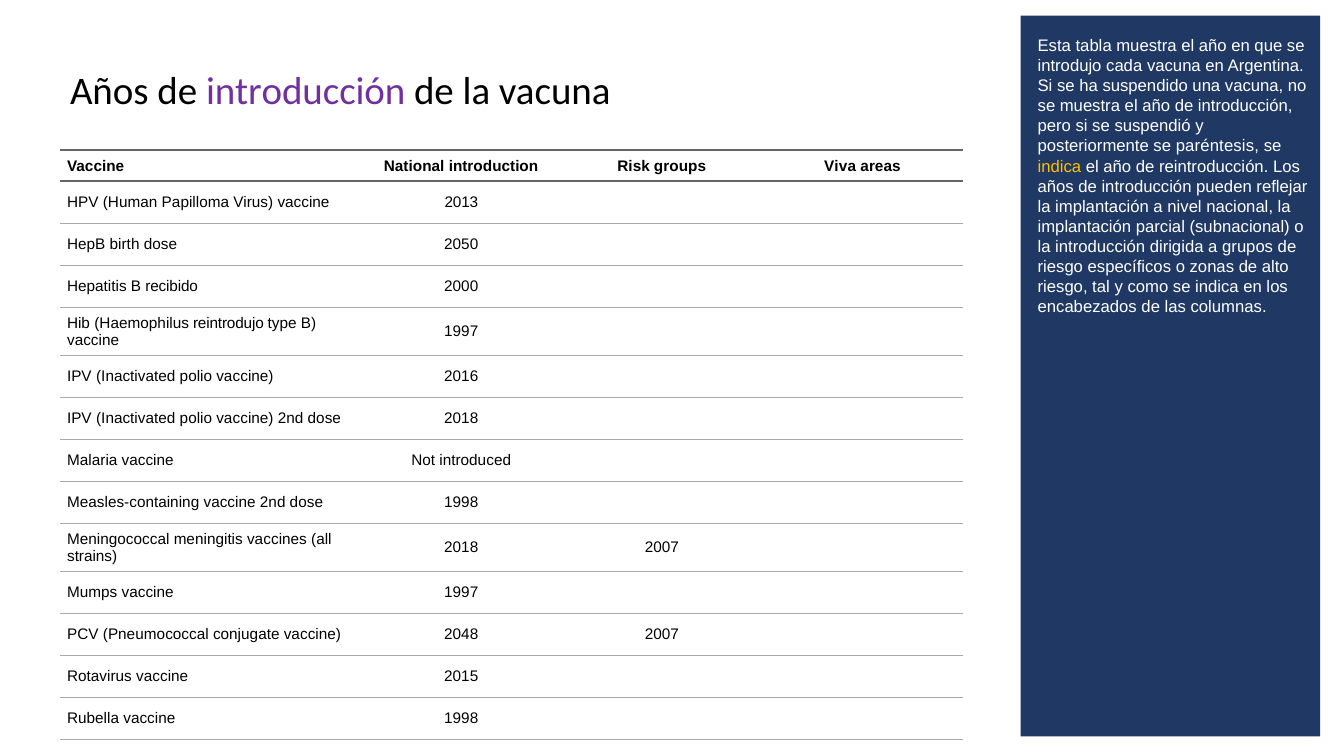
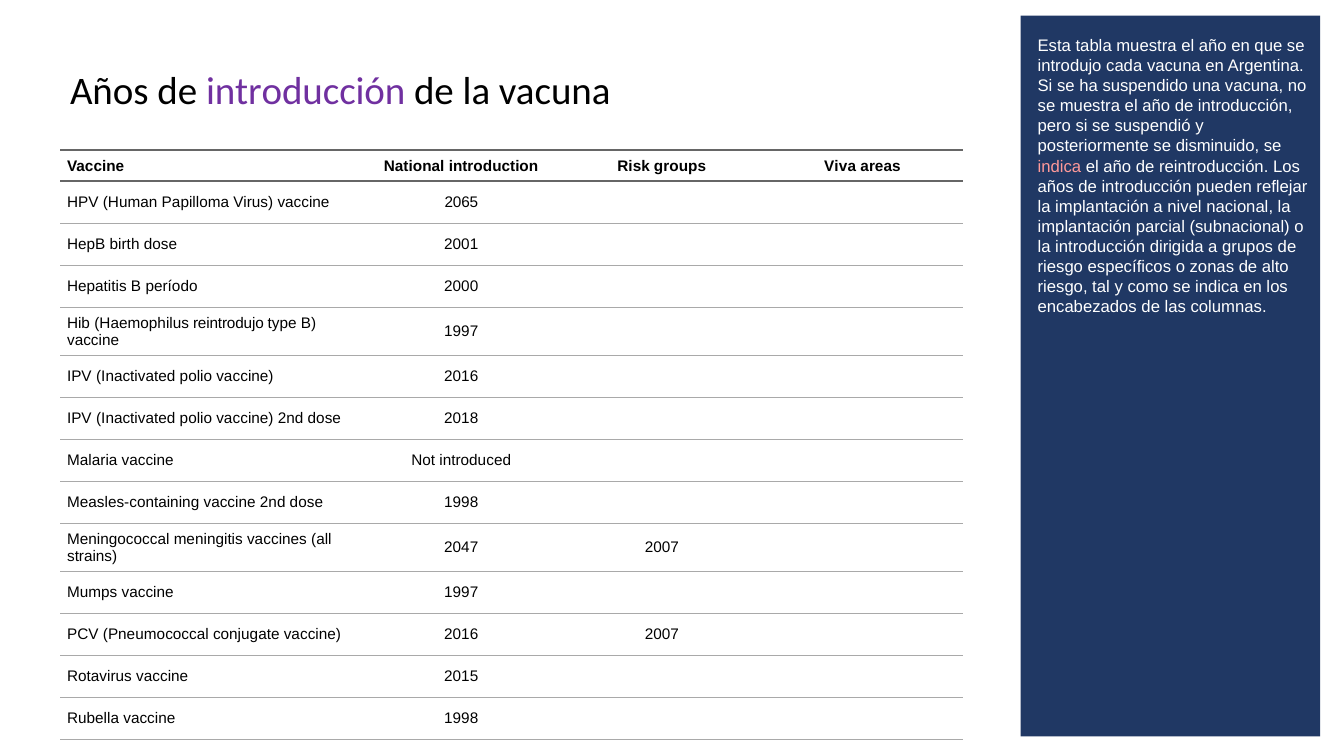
paréntesis: paréntesis -> disminuido (1217, 146)
indica colour: yellow -> pink (1059, 167)
2013: 2013 -> 2065 (461, 203)
2050: 2050 -> 2001 (461, 245)
recibido: recibido -> período (172, 287)
2018: 2018 -> 2047 (461, 548)
conjugate vaccine 2048: 2048 -> 2016 (461, 635)
